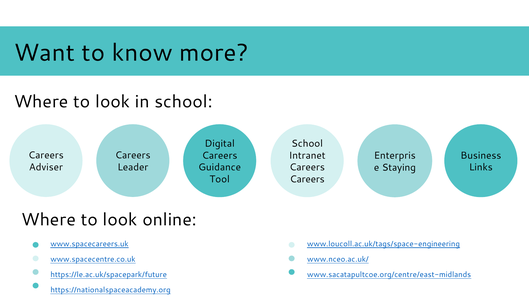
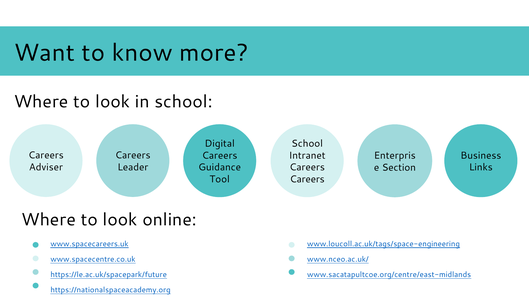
Staying: Staying -> Section (399, 167)
